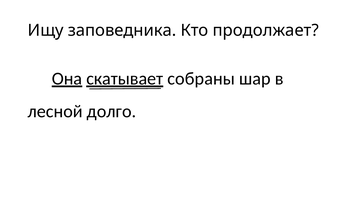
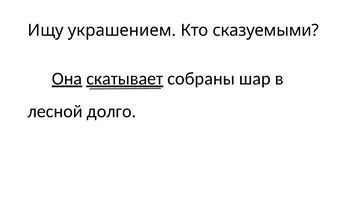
заповедника: заповедника -> украшением (122, 30)
продолжает: продолжает -> сказуемыми (266, 30)
